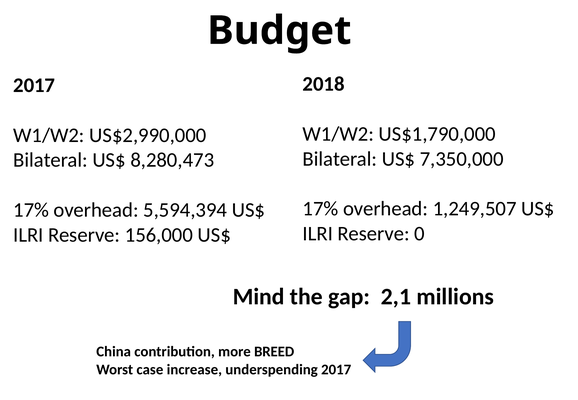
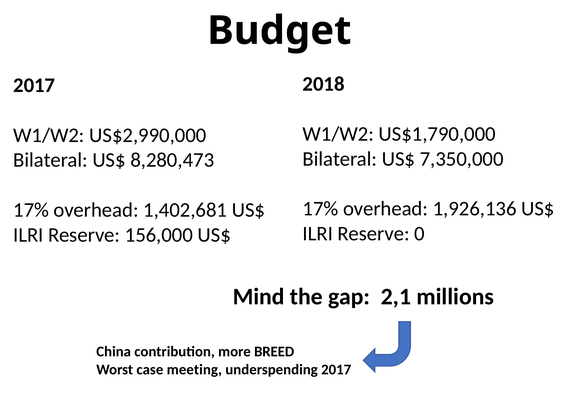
1,249,507: 1,249,507 -> 1,926,136 (475, 209)
5,594,394: 5,594,394 -> 1,402,681 (185, 210)
increase: increase -> meeting (194, 370)
